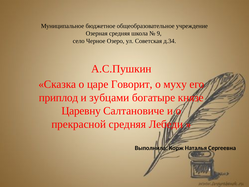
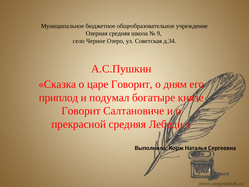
муху: муху -> дням (175, 84)
зубцами: зубцами -> подумал (109, 97)
Царевну: Царевну -> Говорит (81, 111)
